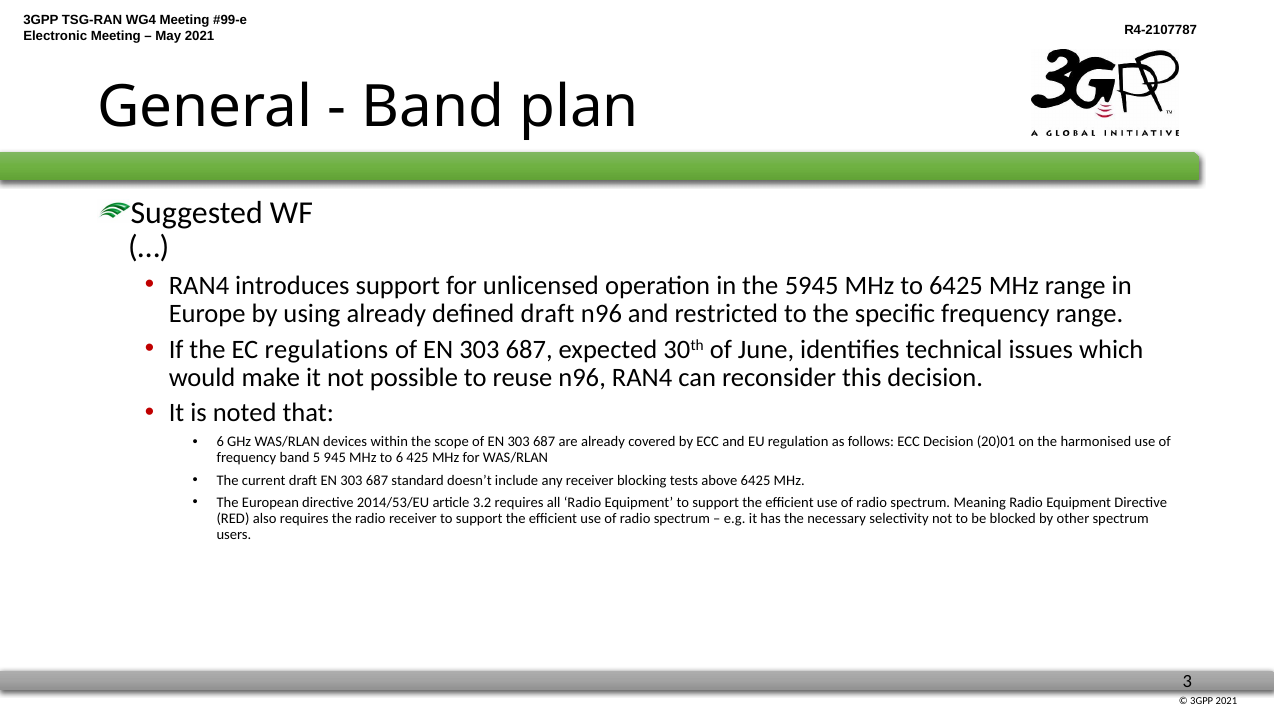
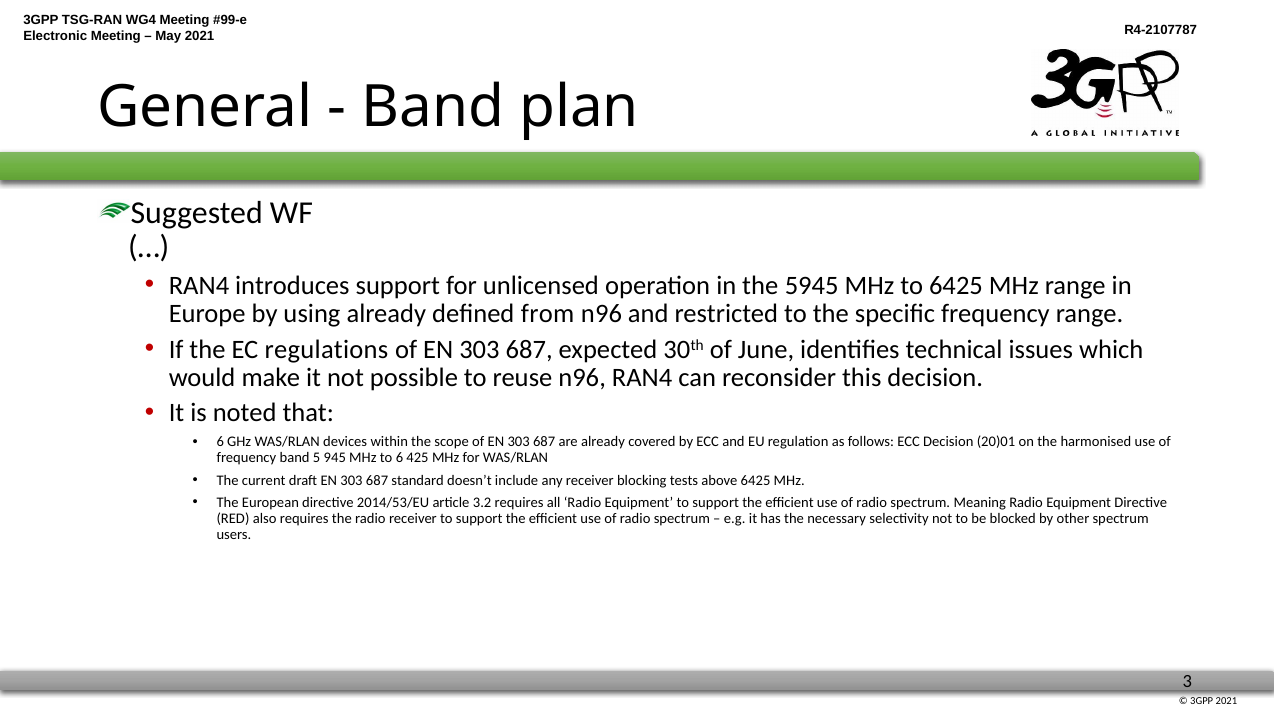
defined draft: draft -> from (548, 314)
